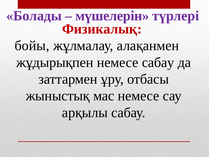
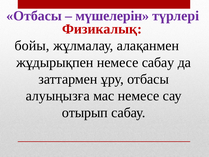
Болады: Болады -> Отбасы (34, 16)
жыныстық: жыныстық -> алуыңызға (58, 96)
арқылы: арқылы -> отырып (85, 112)
